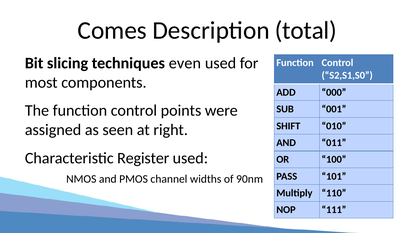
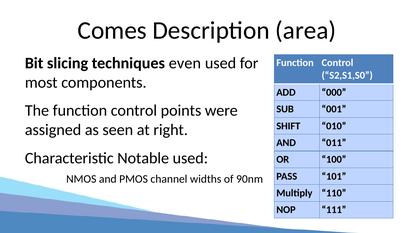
total: total -> area (306, 31)
Register: Register -> Notable (143, 158)
